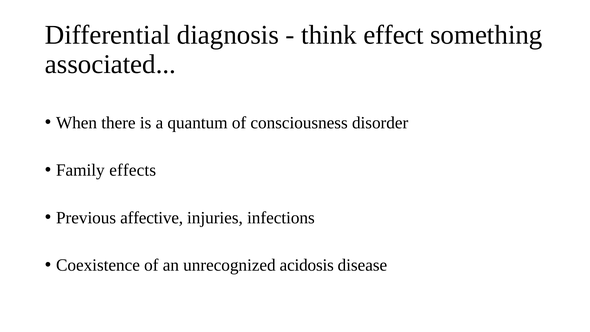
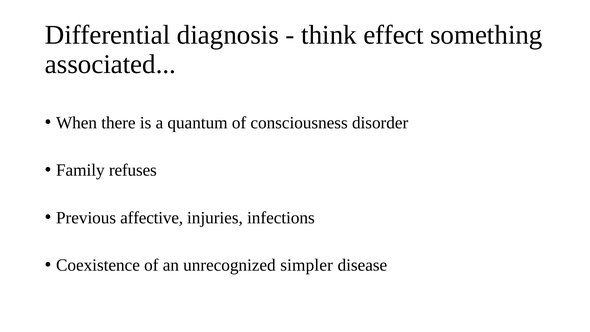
effects: effects -> refuses (133, 170)
acidosis: acidosis -> simpler (307, 265)
